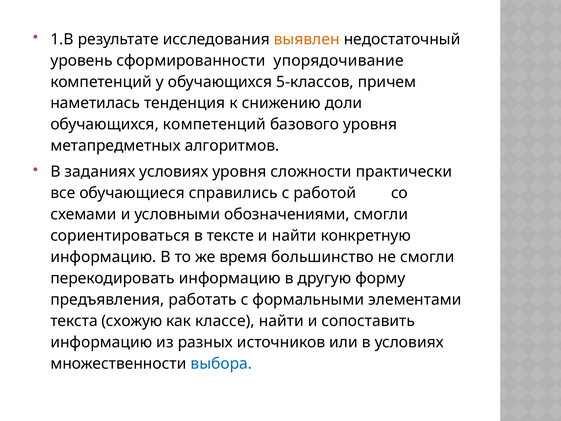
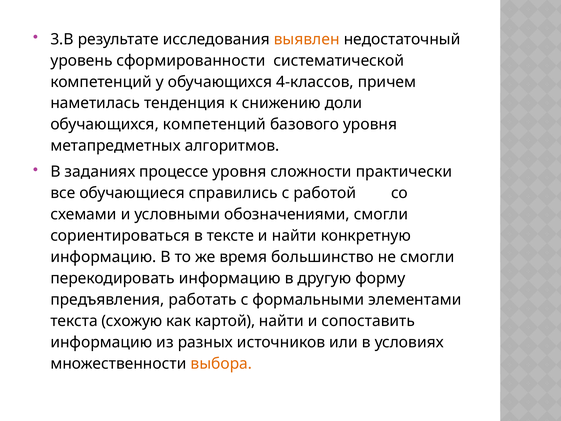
1.В: 1.В -> 3.В (62, 39)
упорядочивание: упорядочивание -> систематической (339, 60)
5-классов: 5-классов -> 4-классов (315, 82)
заданиях условиях: условиях -> процессе (174, 172)
классе: классе -> картой (225, 321)
выбора colour: blue -> orange (221, 364)
